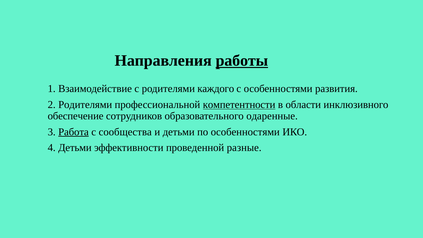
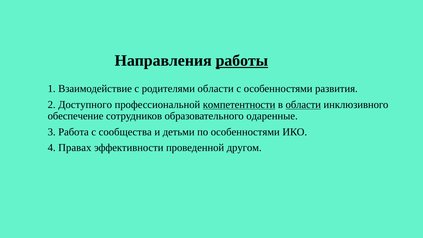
родителями каждого: каждого -> области (216, 89)
2 Родителями: Родителями -> Доступного (85, 105)
области underline: none -> present (303, 105)
Работа underline: present -> none (73, 132)
4 Детьми: Детьми -> Правах (75, 148)
разные: разные -> другом (244, 148)
